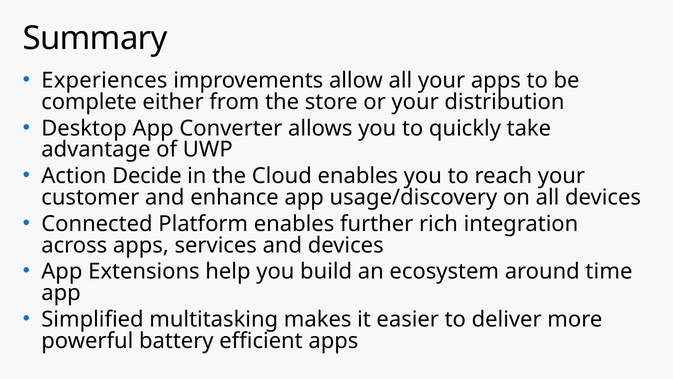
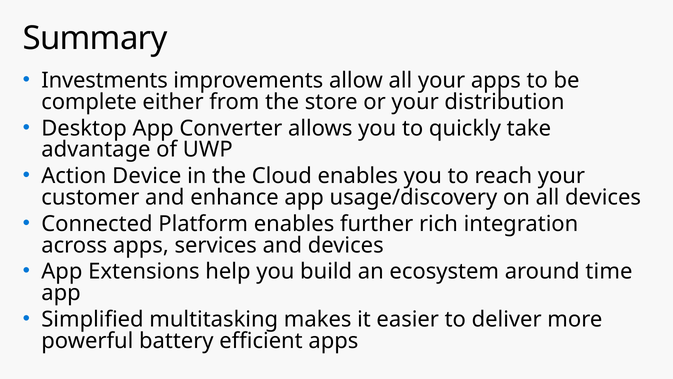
Experiences: Experiences -> Investments (105, 80)
Decide: Decide -> Device (147, 176)
